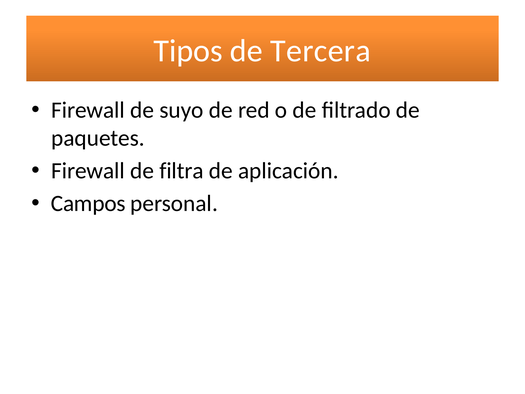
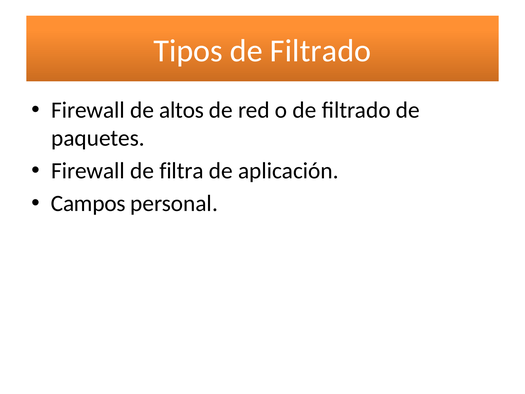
Tipos de Tercera: Tercera -> Filtrado (321, 51)
suyo: suyo -> altos (182, 110)
